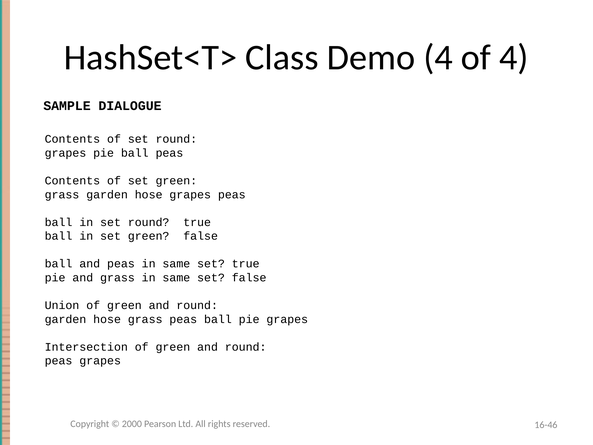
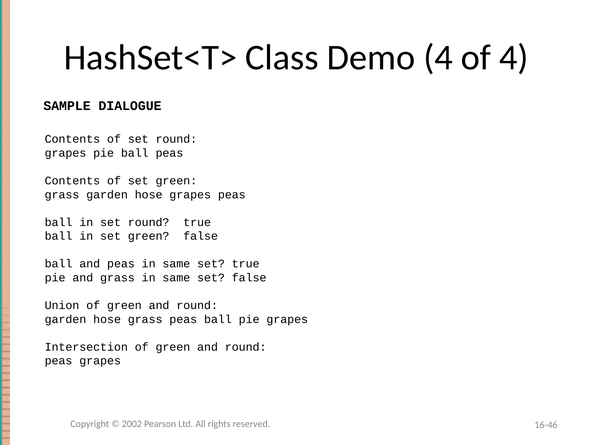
2000: 2000 -> 2002 (132, 424)
